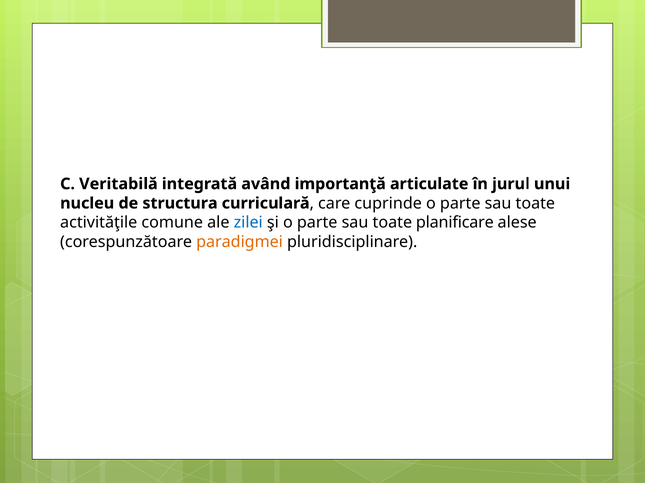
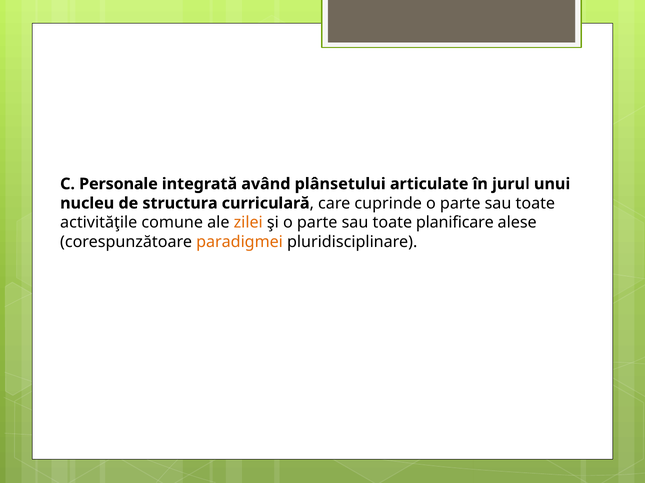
Veritabilă: Veritabilă -> Personale (118, 184)
importanţă: importanţă -> plânsetului (340, 184)
zilei colour: blue -> orange (248, 223)
